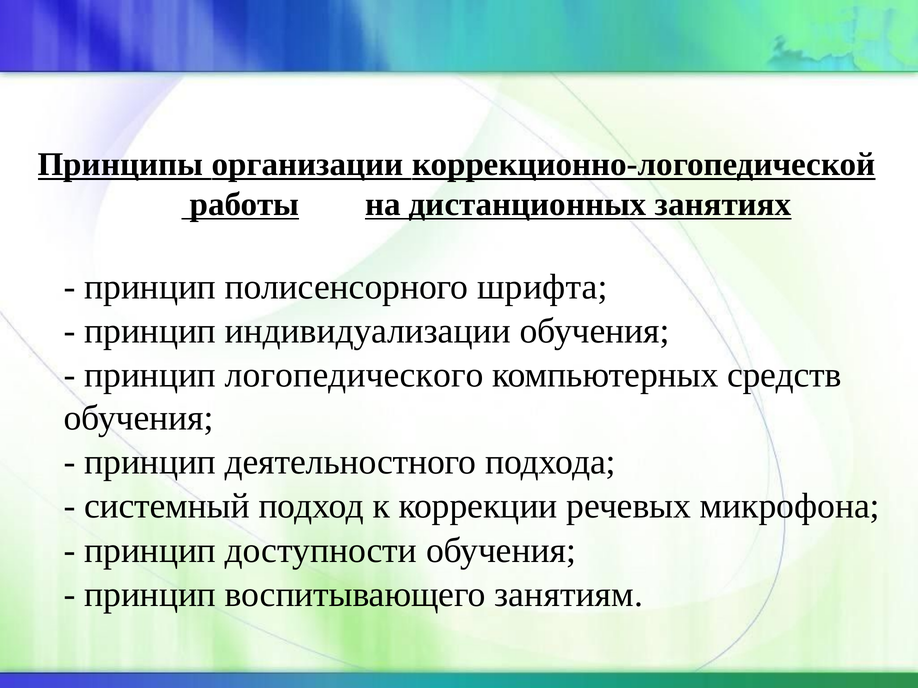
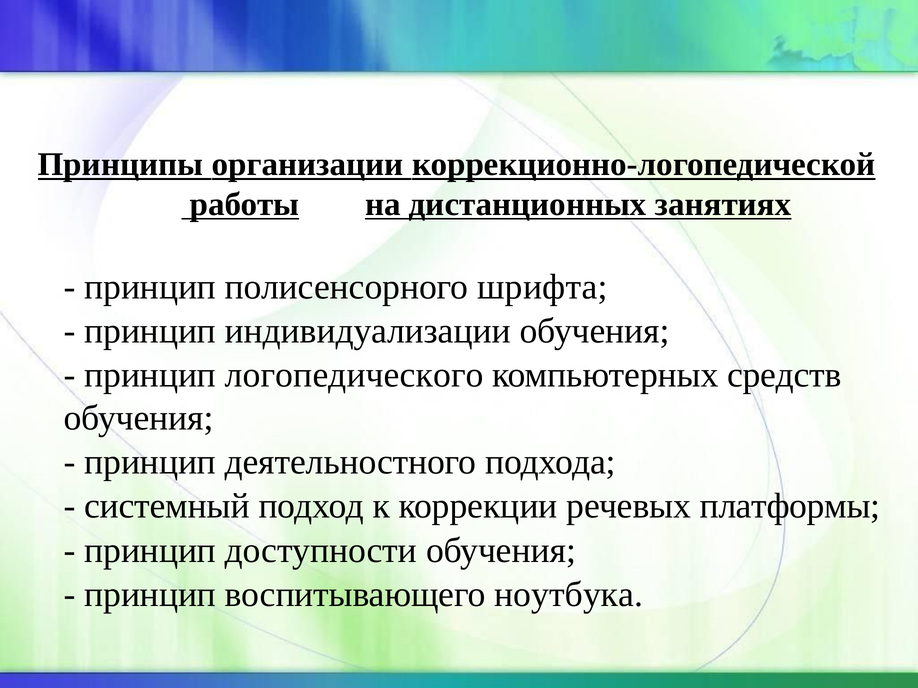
микрофона: микрофона -> платформы (790, 507)
занятиям: занятиям -> ноутбука (569, 595)
